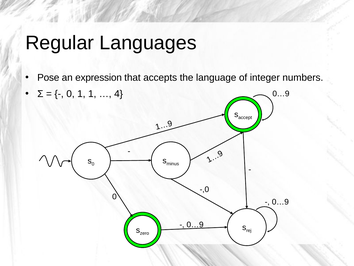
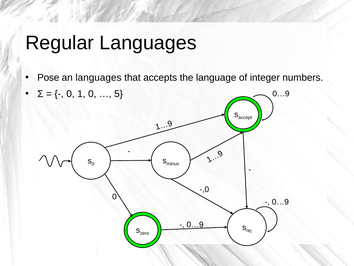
an expression: expression -> languages (98, 78)
1 1: 1 -> 0 (92, 94)
4: 4 -> 5 (119, 94)
